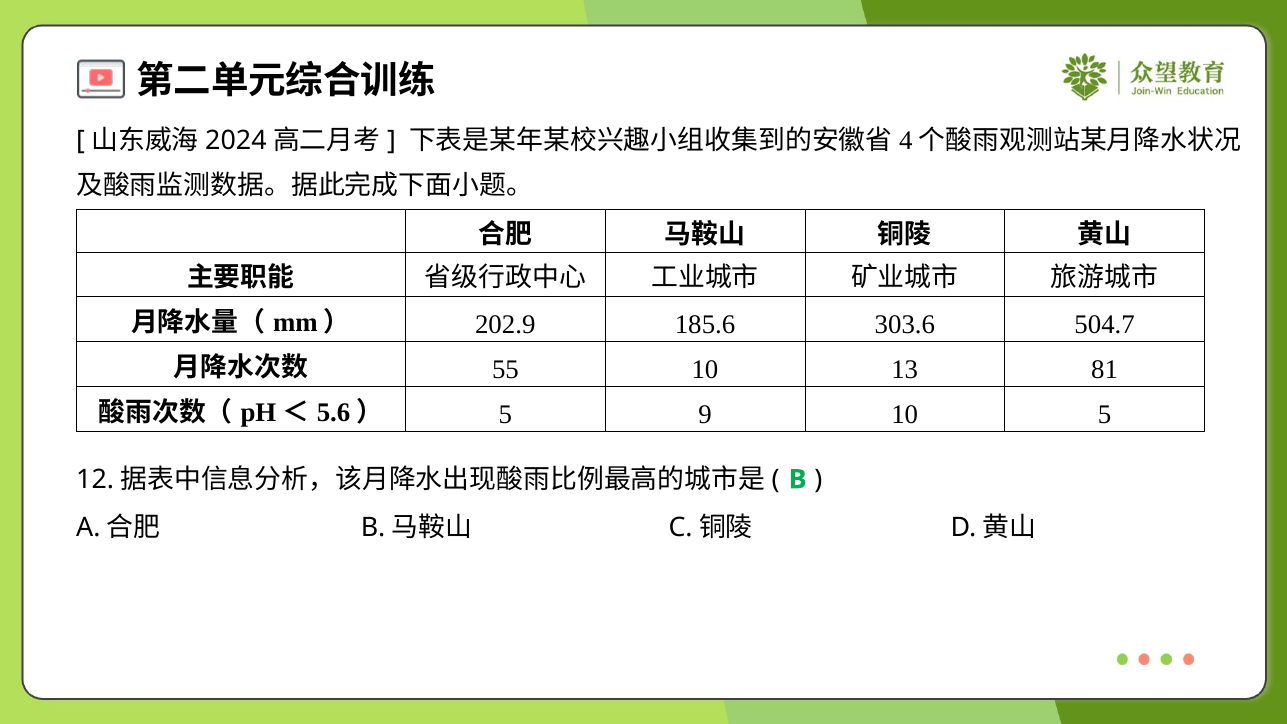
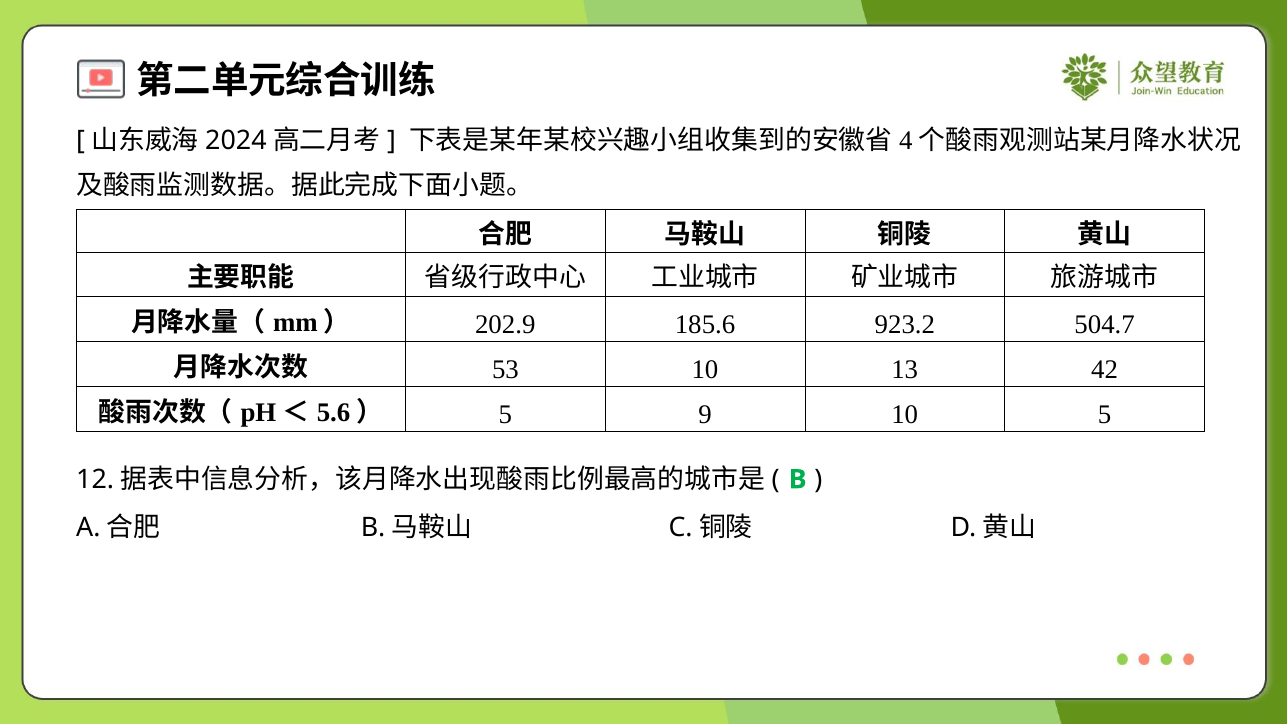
303.6: 303.6 -> 923.2 (905, 324)
55: 55 -> 53 (505, 369)
81: 81 -> 42 (1105, 369)
